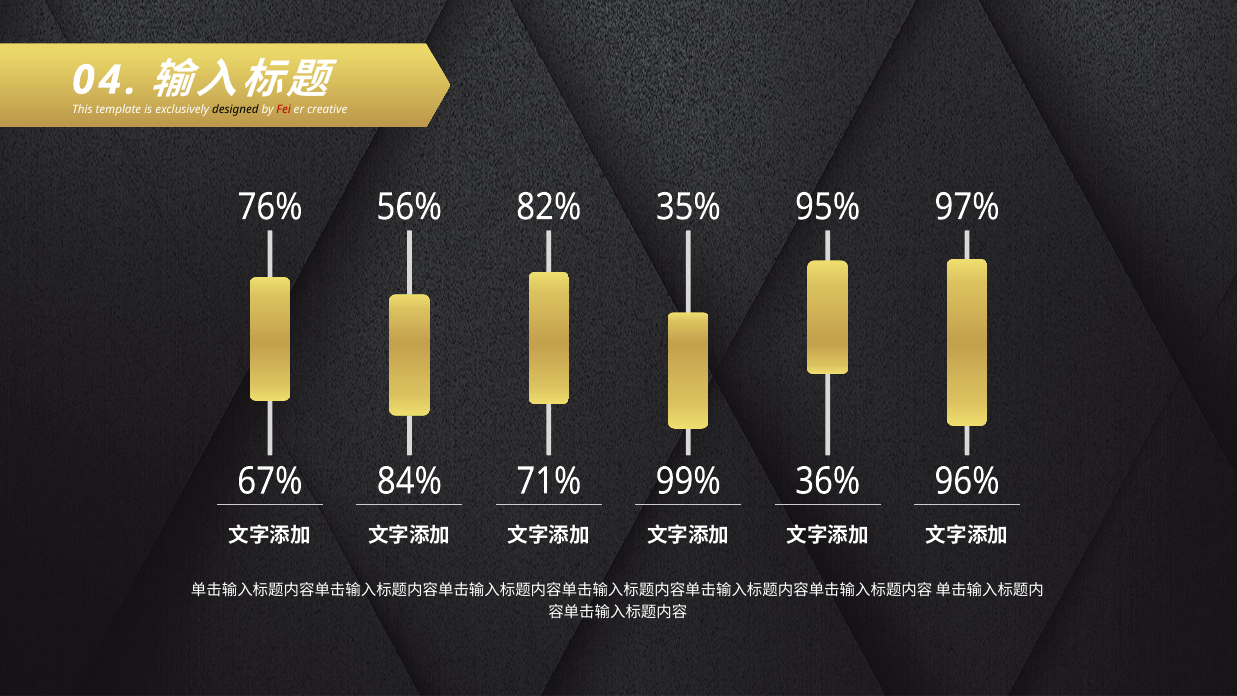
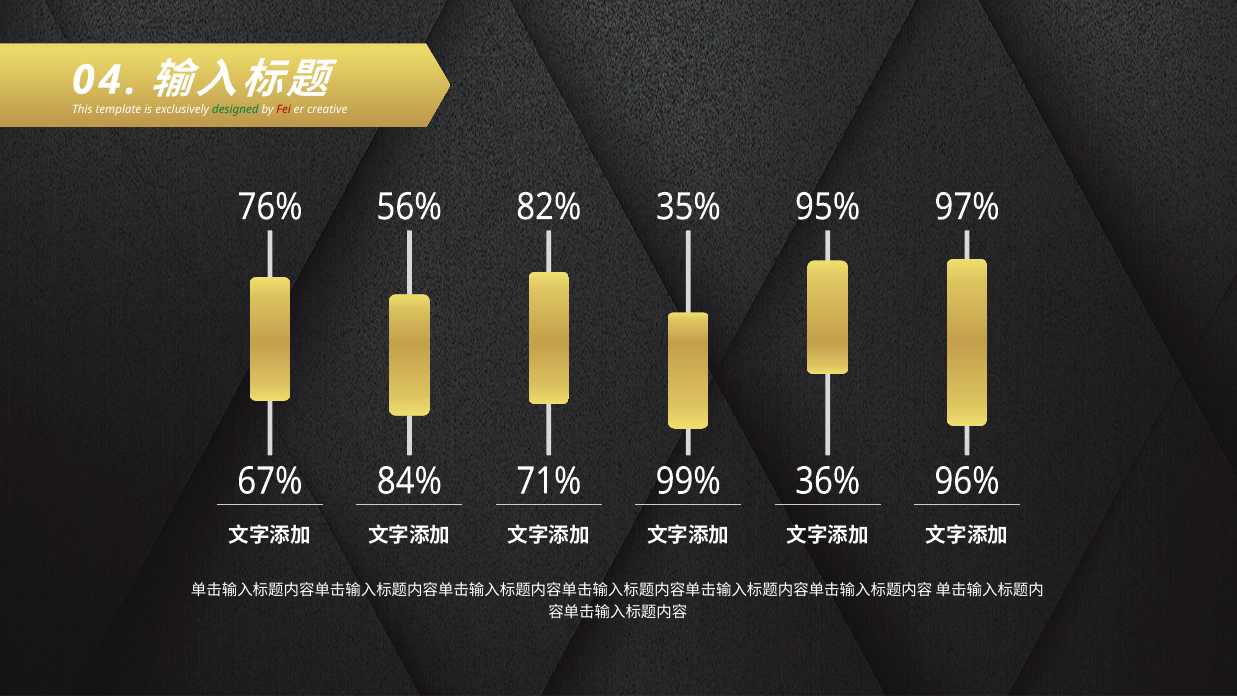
designed colour: black -> green (235, 109)
